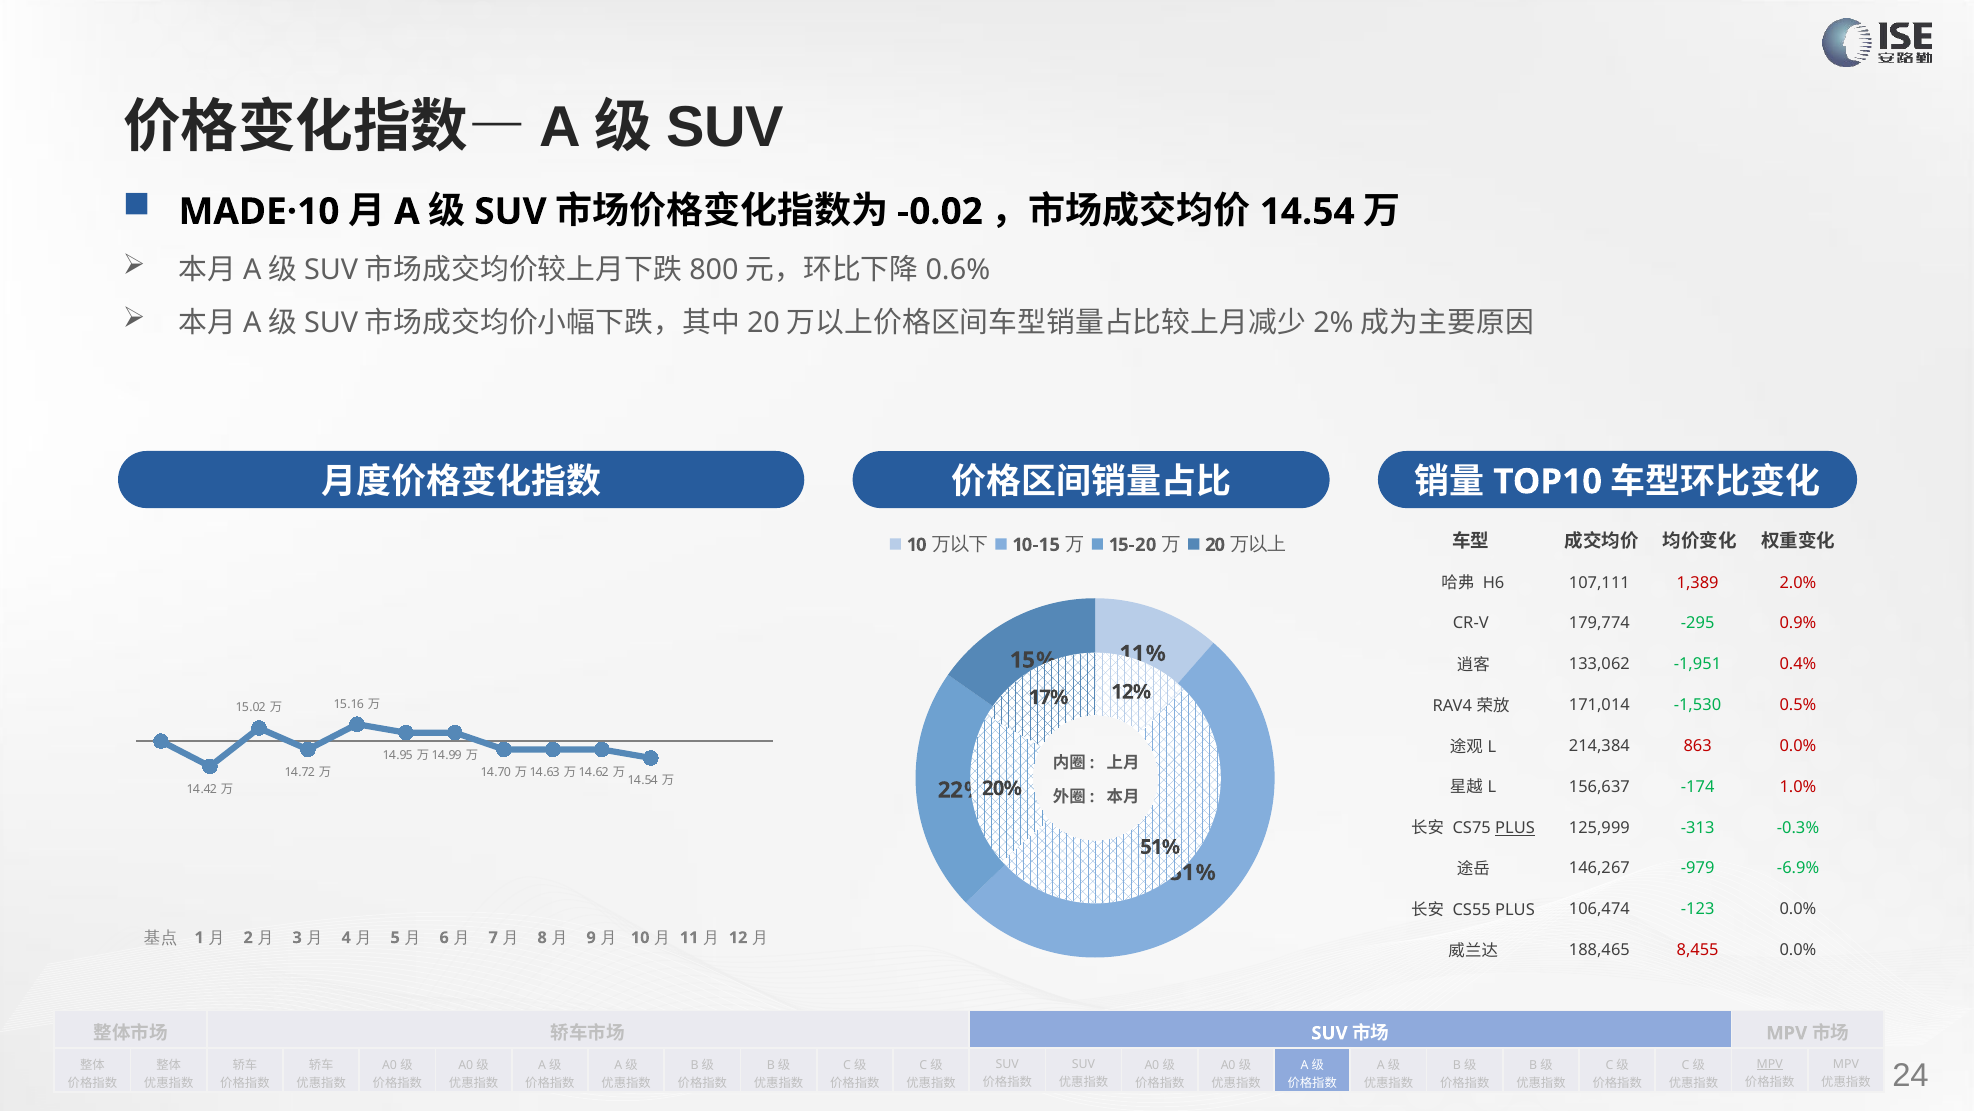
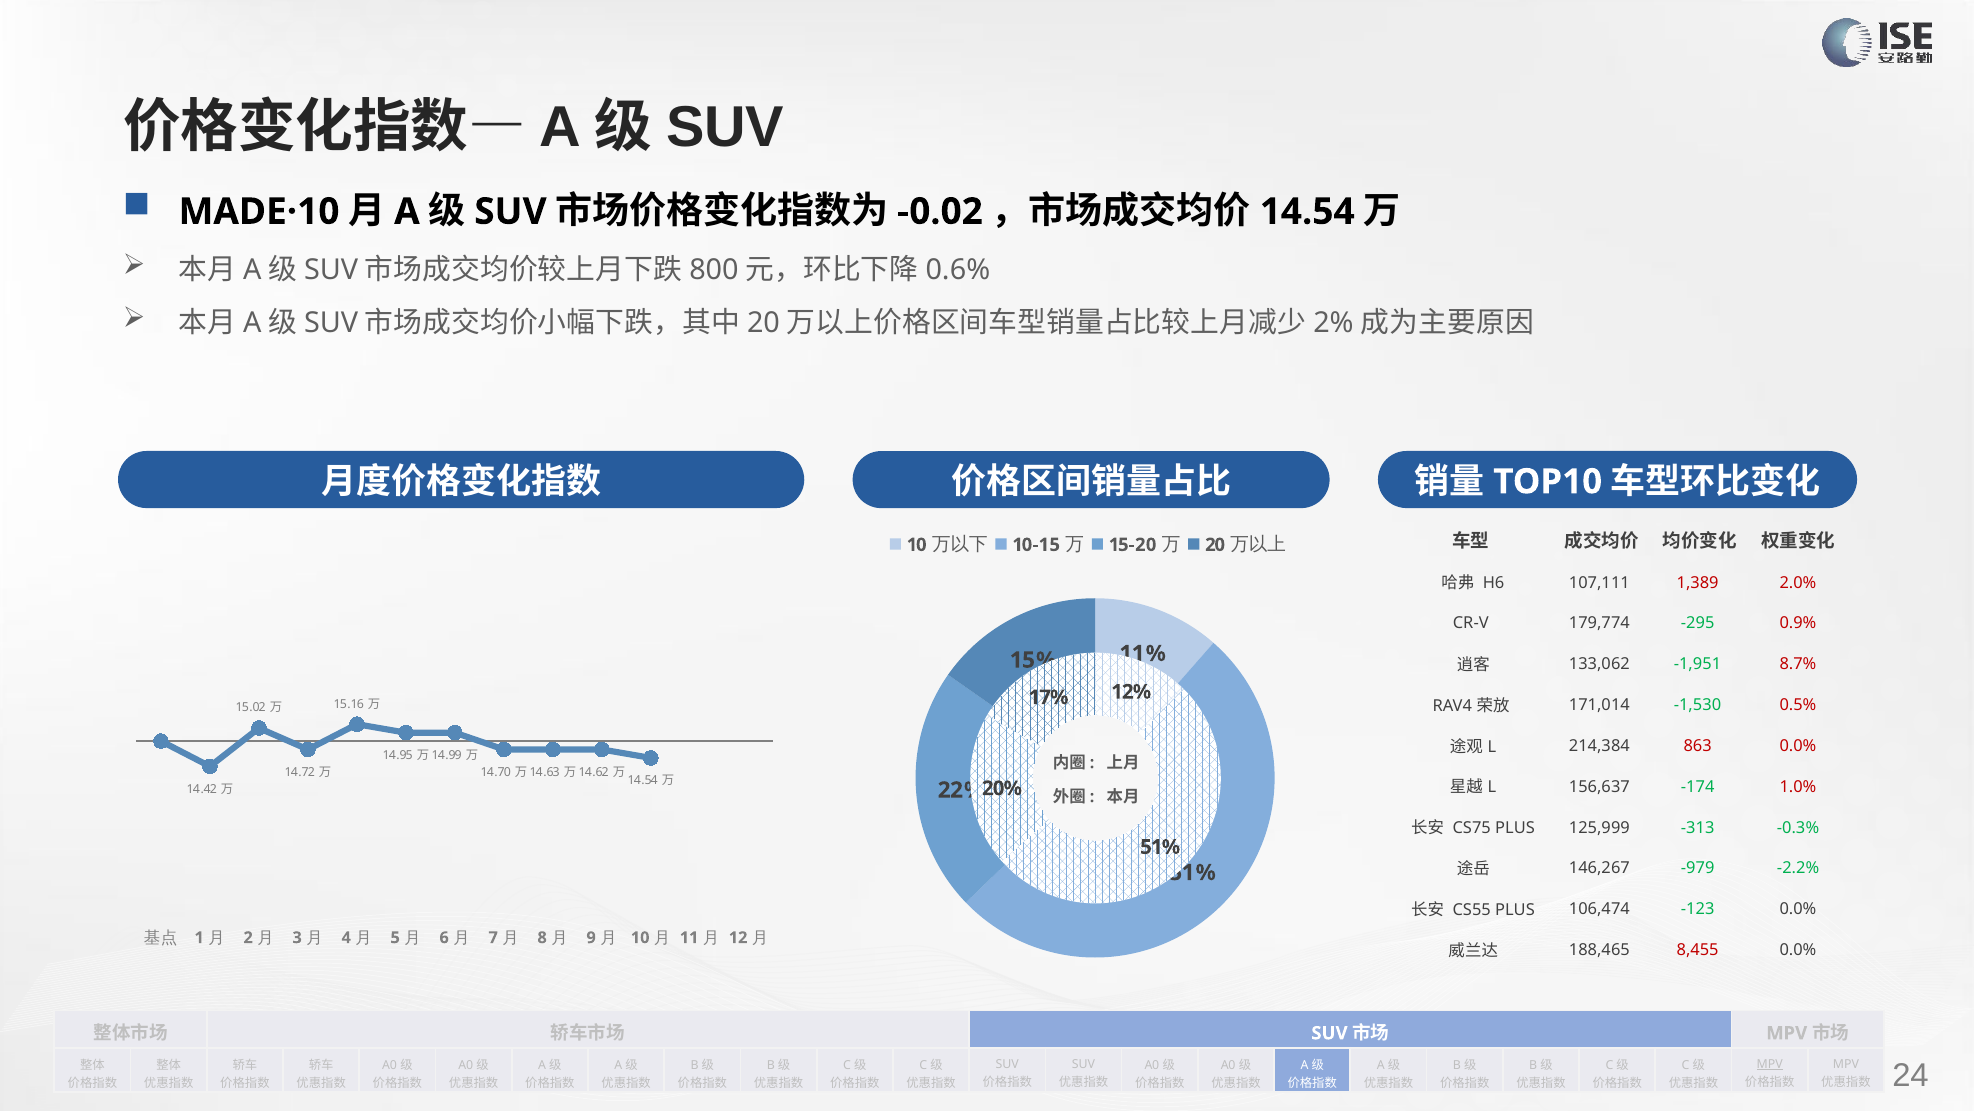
0.4%: 0.4% -> 8.7% (1798, 664)
PLUS underline: present -> none (1515, 828)
-6.9%: -6.9% -> -2.2% (1798, 868)
